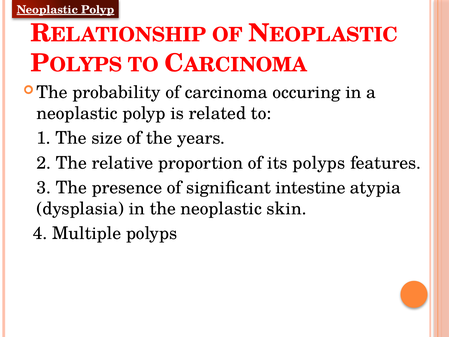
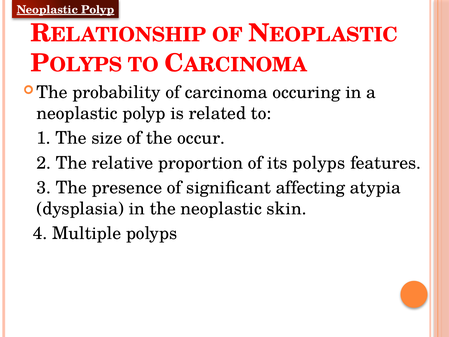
years: years -> occur (201, 138)
intestine: intestine -> affecting (310, 188)
